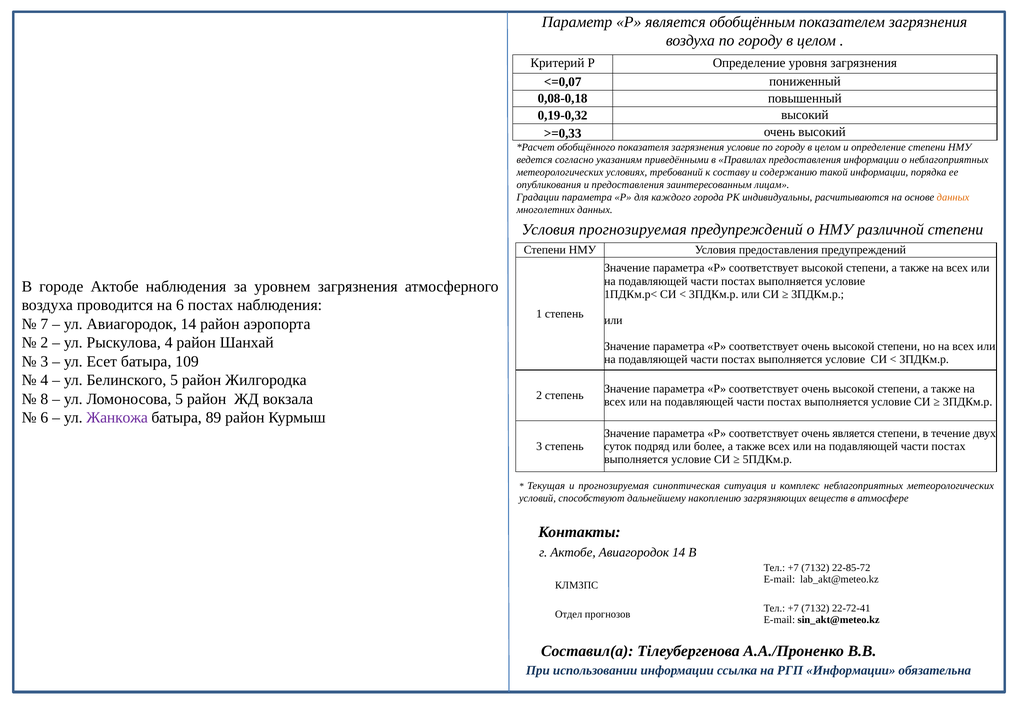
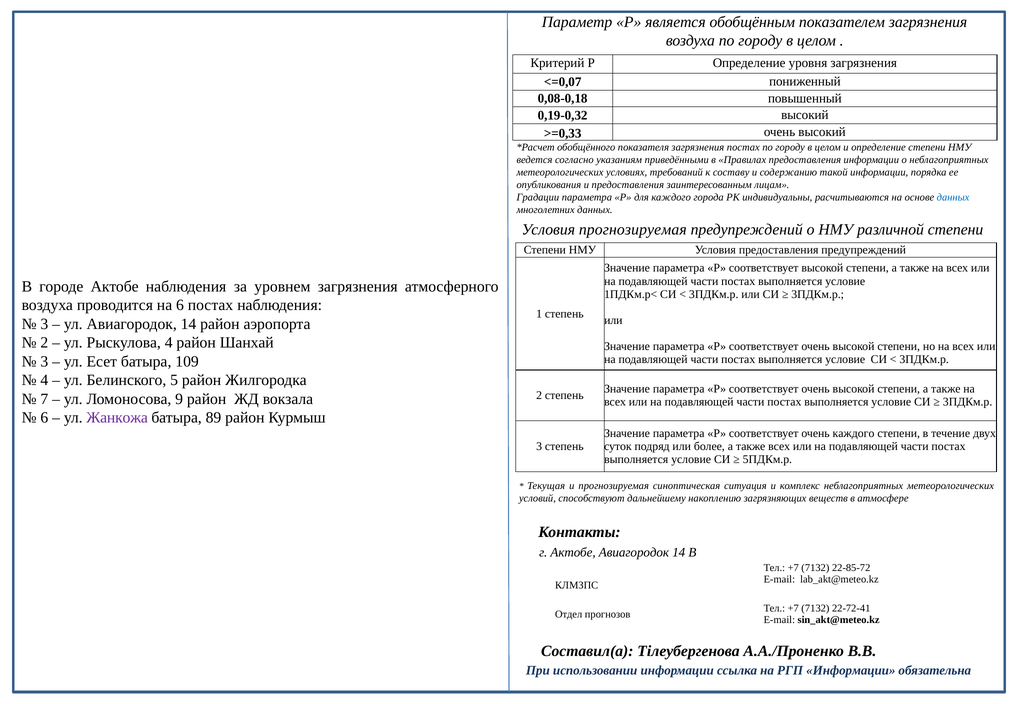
загрязнения условие: условие -> постах (743, 148)
данных colour: orange -> blue (953, 198)
7: 7 -> 3 (44, 324)
8: 8 -> 7 (44, 399)
Ломоносова 5: 5 -> 9 (179, 399)
очень является: является -> каждого (854, 434)
